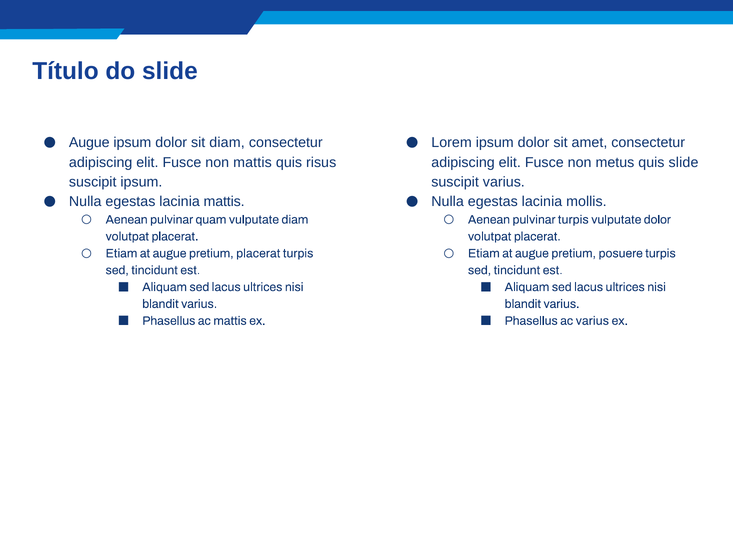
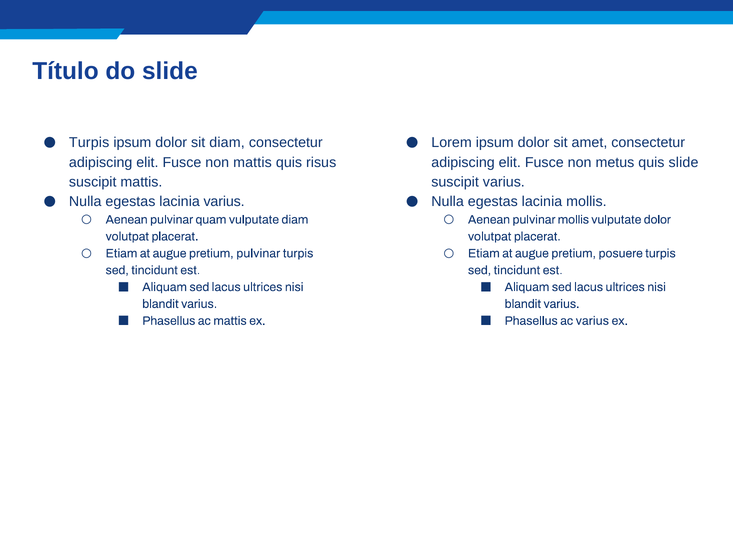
Augue: Augue -> Turpis (89, 143)
suscipit ipsum: ipsum -> mattis (141, 182)
lacinia mattis: mattis -> varius (224, 202)
pulvinar turpis: turpis -> mollis (573, 219)
pretium placerat: placerat -> pulvinar (258, 253)
